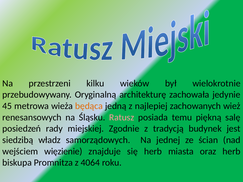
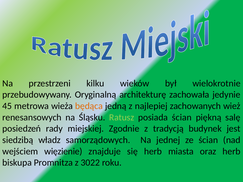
Ratusz colour: pink -> light green (122, 117)
posiada temu: temu -> ścian (182, 117)
4064: 4064 -> 3022 (90, 163)
